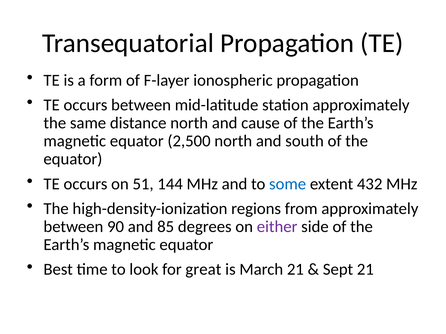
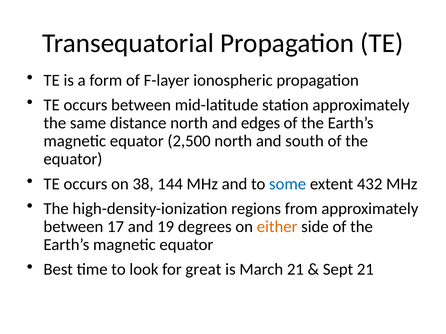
cause: cause -> edges (261, 123)
51: 51 -> 38 (143, 184)
90: 90 -> 17 (116, 227)
85: 85 -> 19 (166, 227)
either colour: purple -> orange (277, 227)
